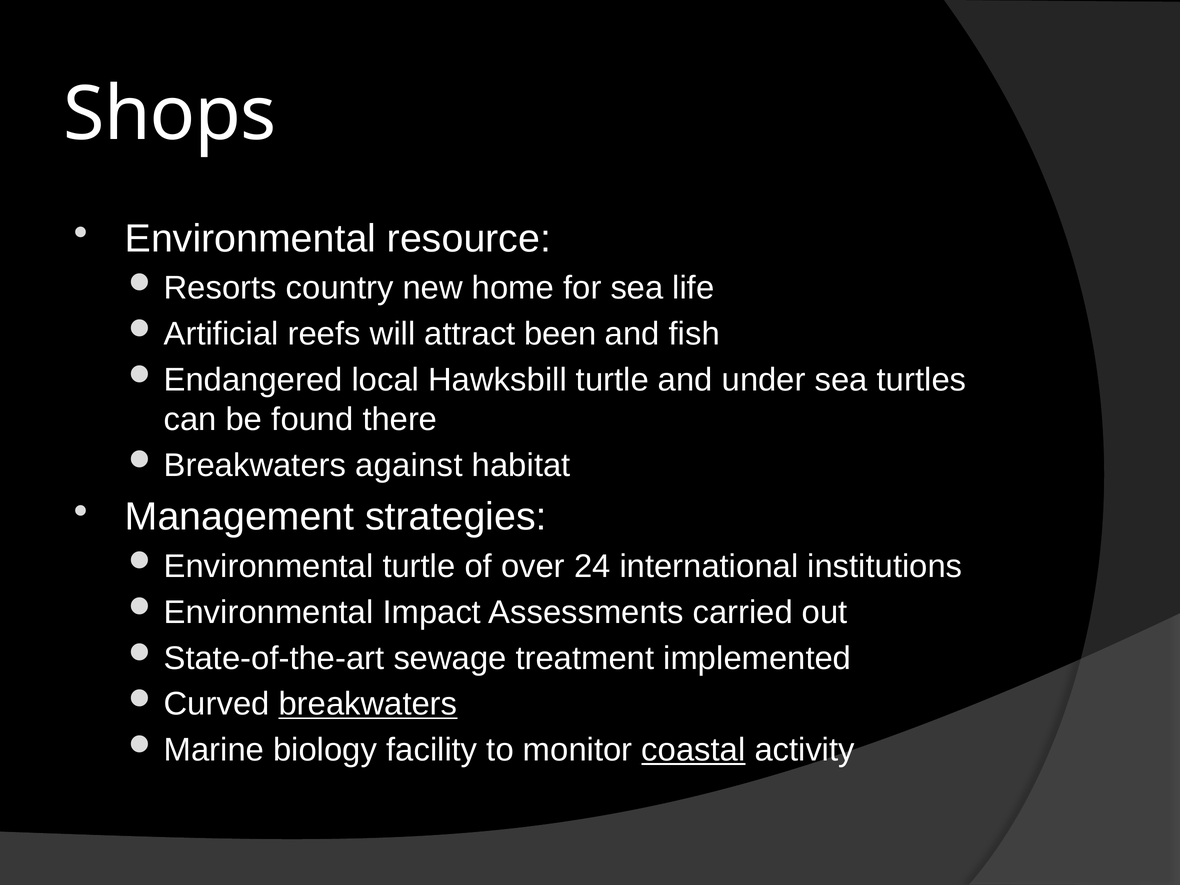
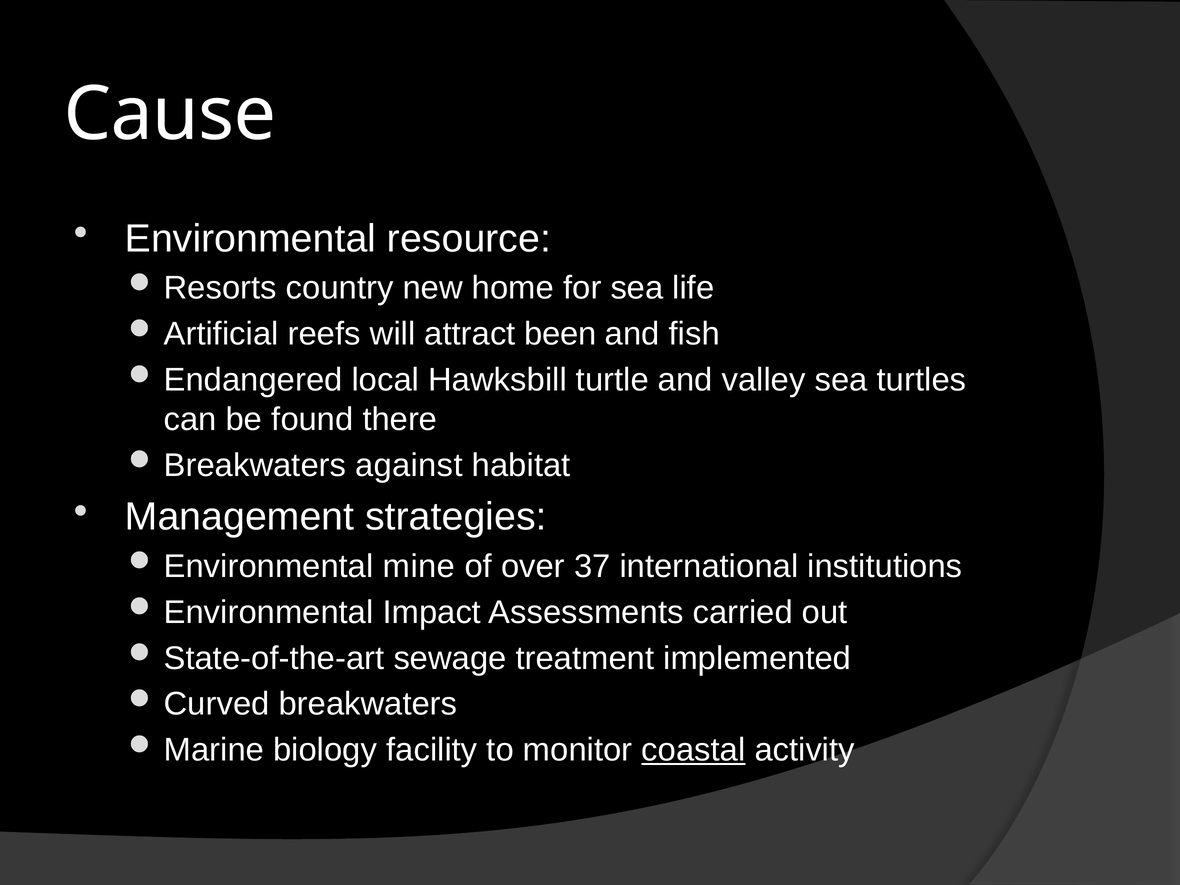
Shops: Shops -> Cause (170, 114)
under: under -> valley (764, 380)
turtle: turtle -> mine (419, 566)
24: 24 -> 37 (592, 566)
breakwaters underline: present -> none (368, 704)
